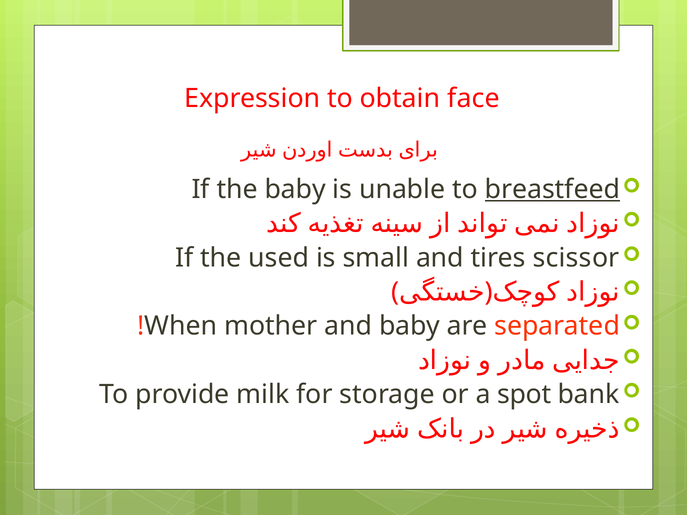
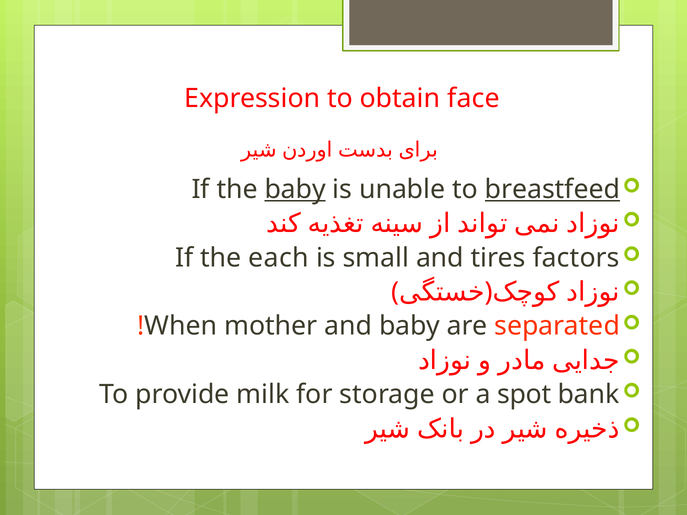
baby underline: none -> present (295, 189)
used: used -> each (279, 258)
scissor: scissor -> factors (576, 258)
